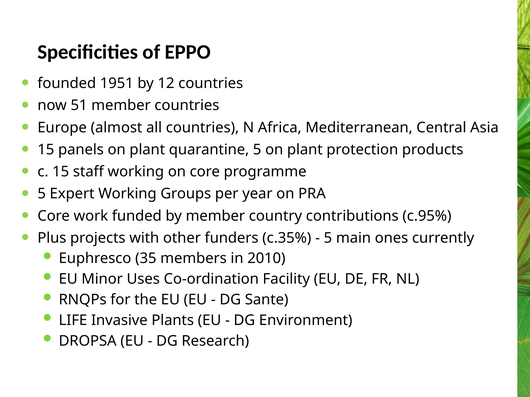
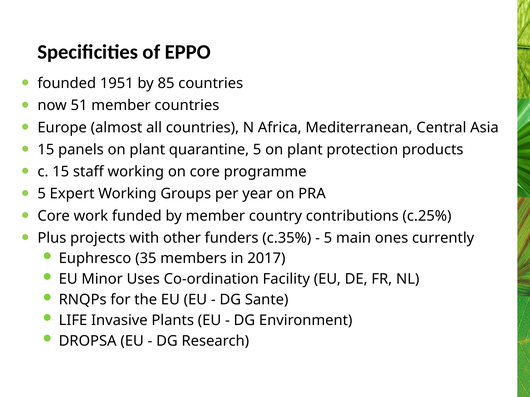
12: 12 -> 85 (166, 84)
c.95%: c.95% -> c.25% (427, 216)
2010: 2010 -> 2017 (266, 259)
